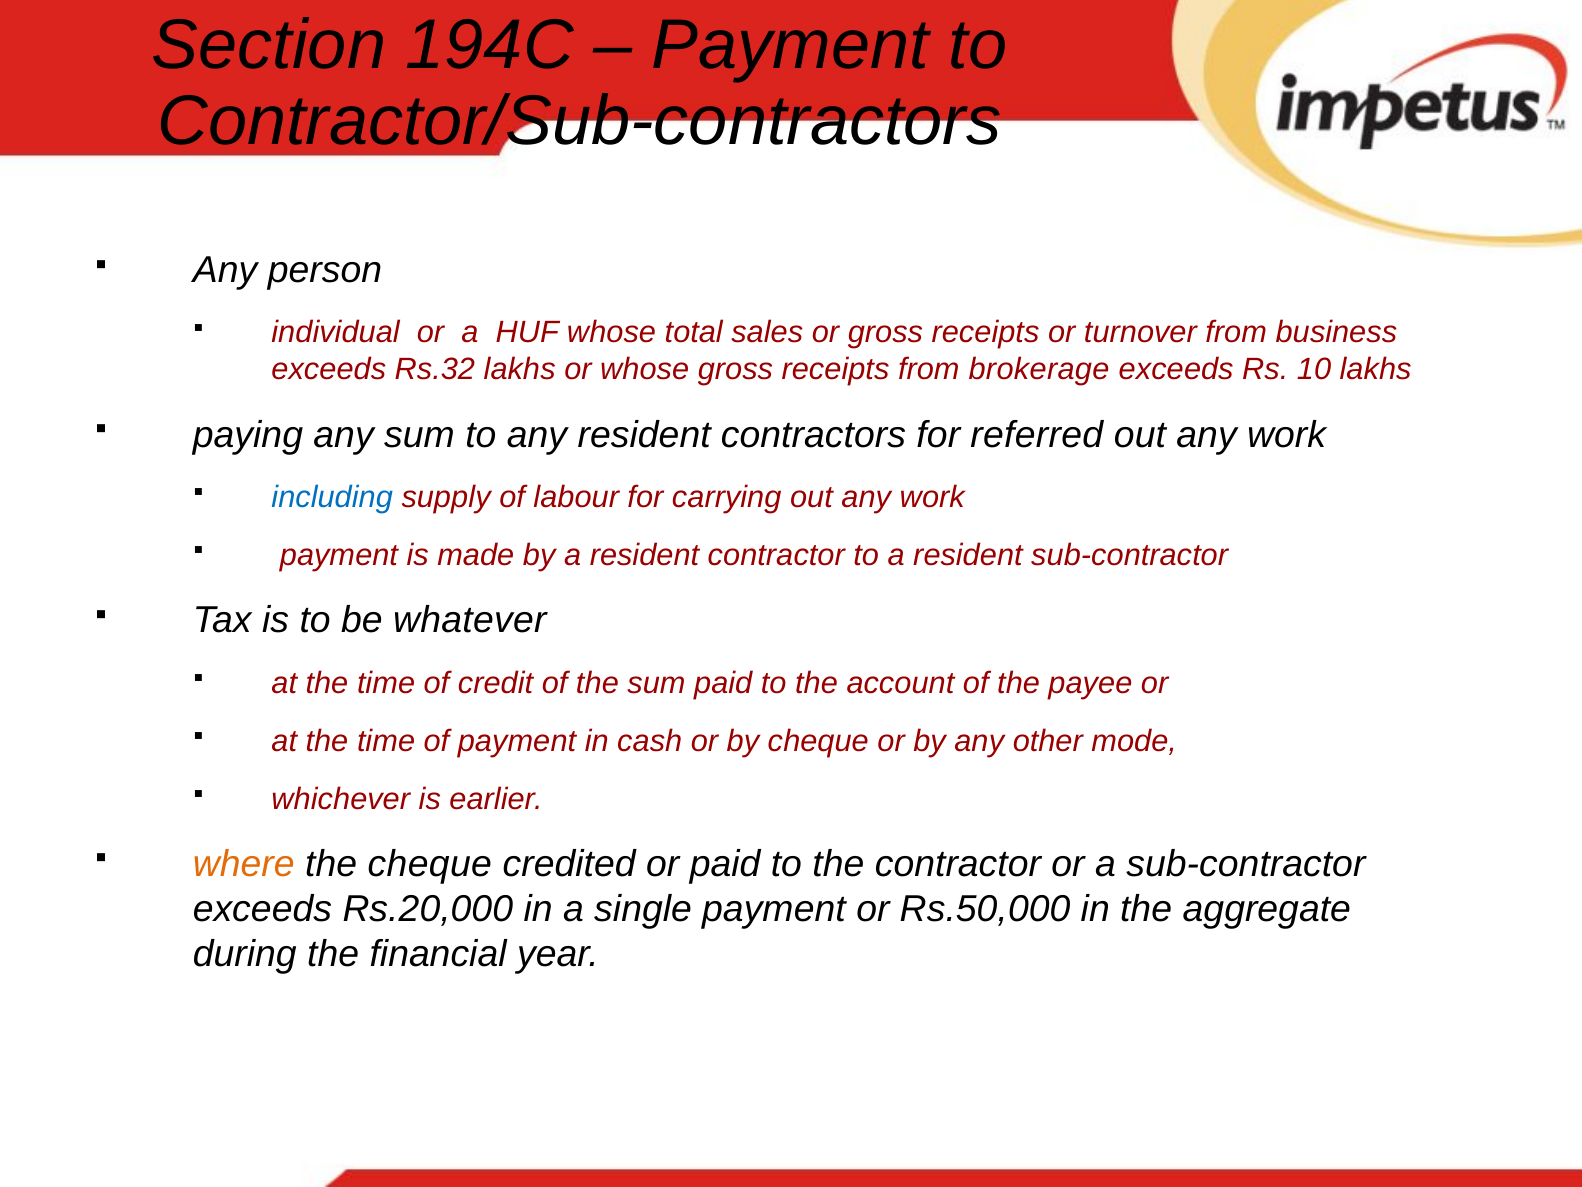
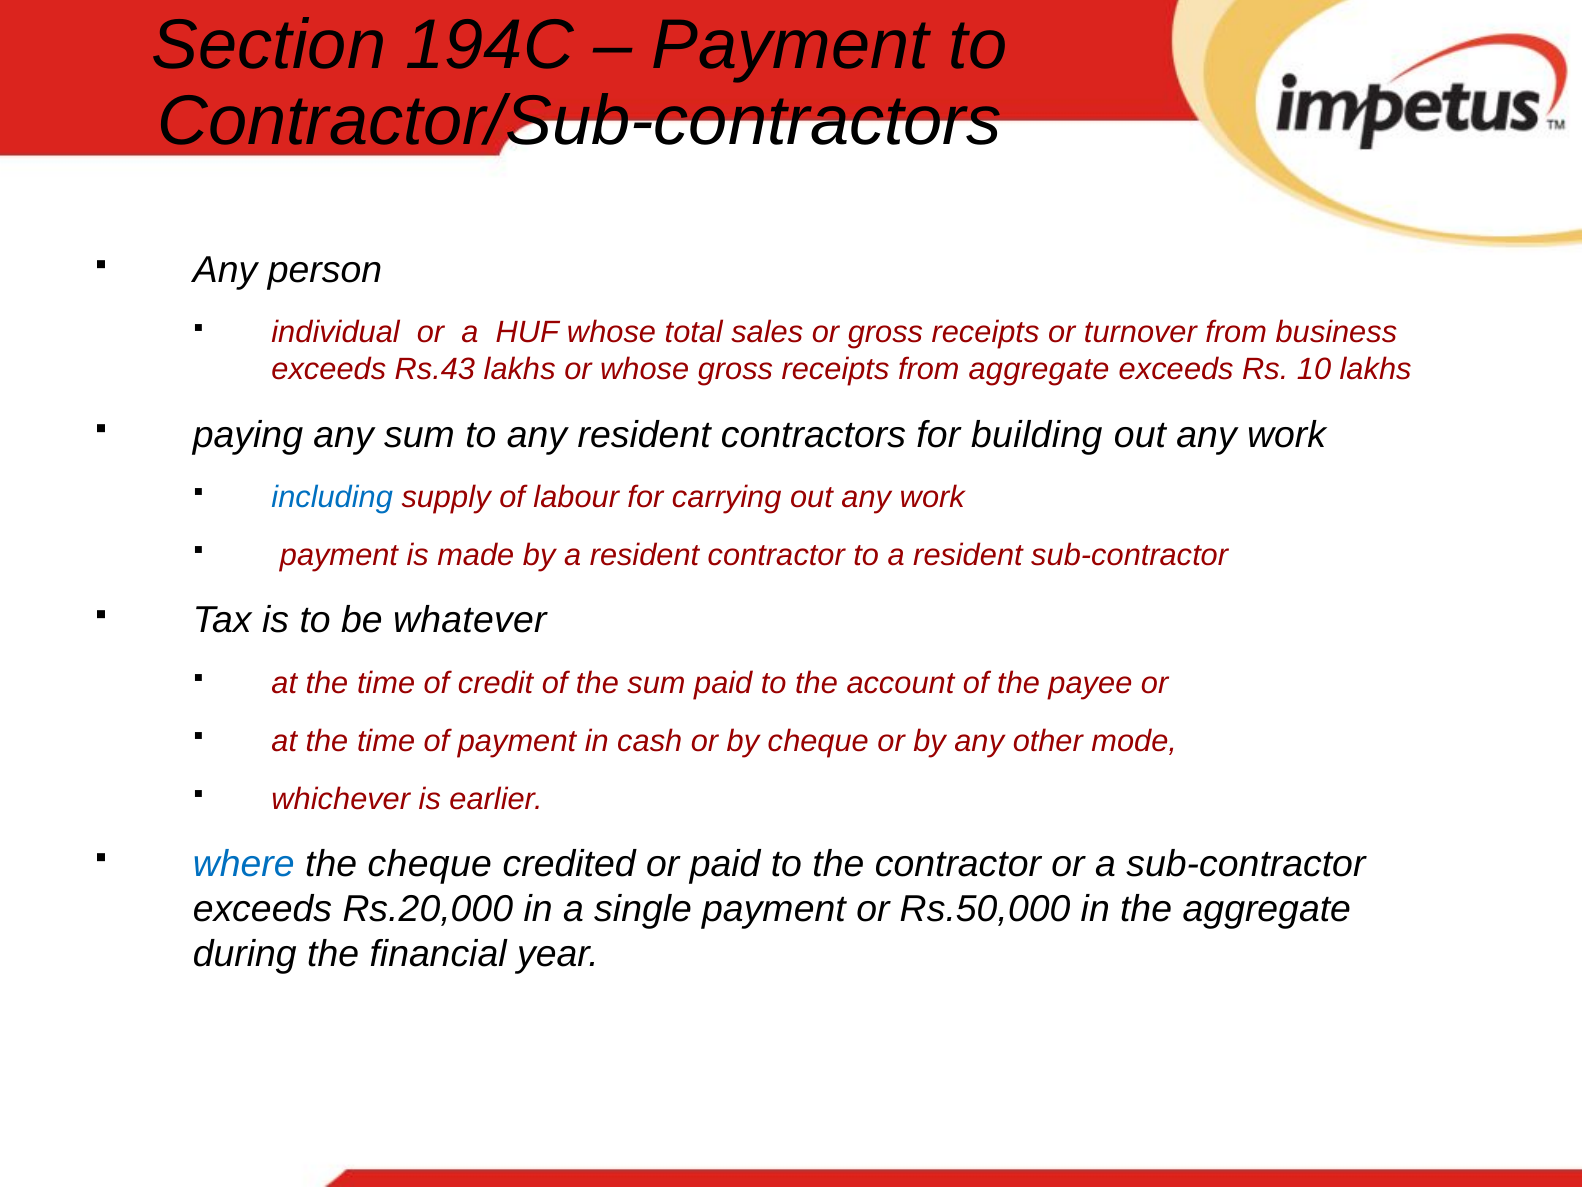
Rs.32: Rs.32 -> Rs.43 (435, 370)
from brokerage: brokerage -> aggregate (1039, 370)
referred: referred -> building (1037, 435)
where colour: orange -> blue (244, 864)
